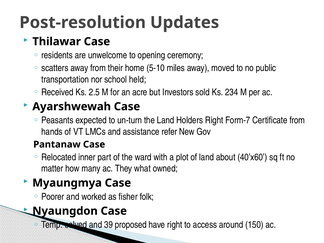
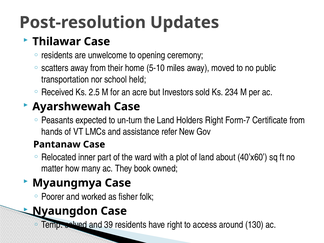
what: what -> book (143, 169)
39 proposed: proposed -> residents (131, 225)
150: 150 -> 130 (254, 225)
